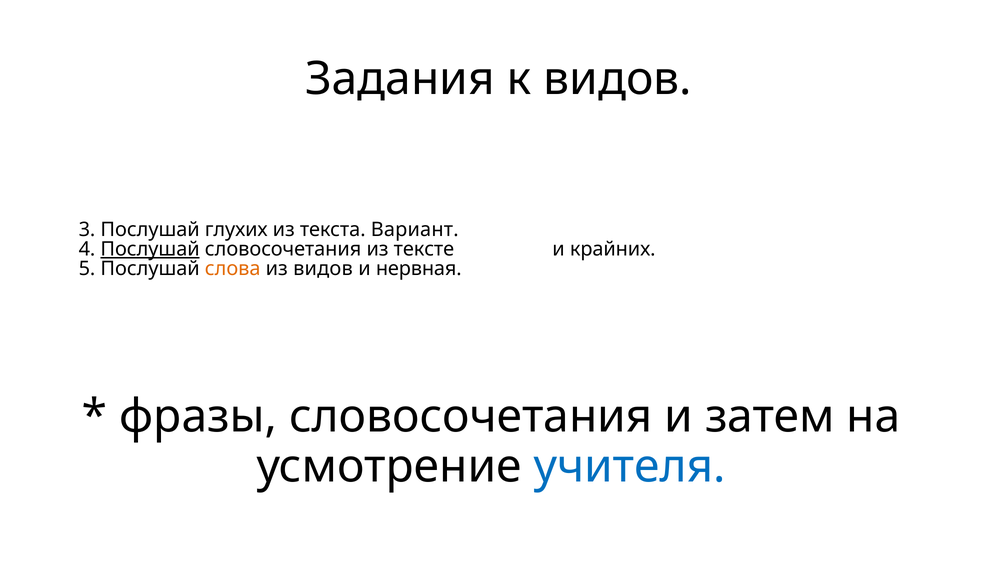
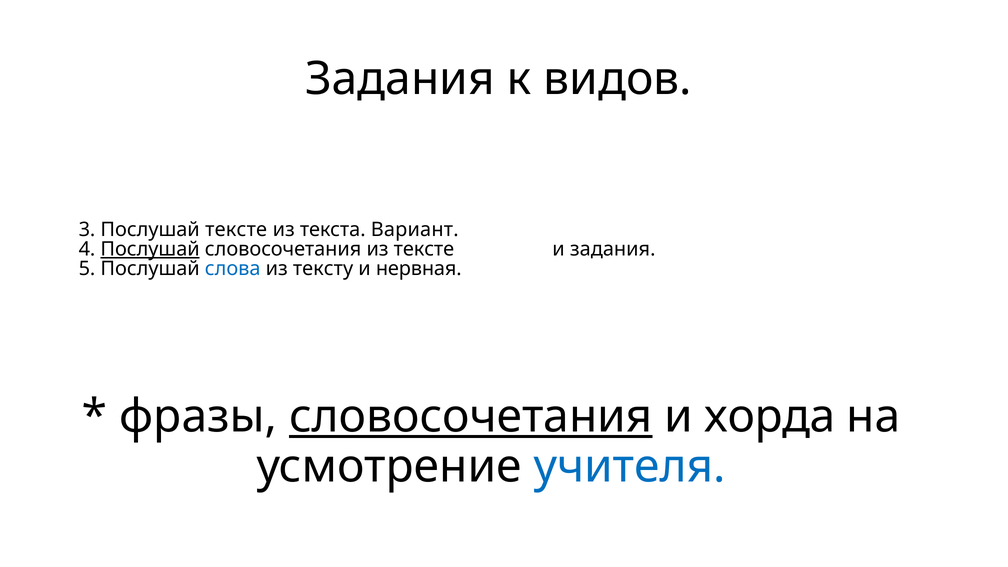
Послушай глухих: глухих -> тексте (236, 230)
и крайних: крайних -> задания (613, 249)
слова colour: orange -> blue (233, 269)
из видов: видов -> тексту (323, 269)
словосочетания underline: none -> present (471, 417)
затем: затем -> хорда (770, 417)
